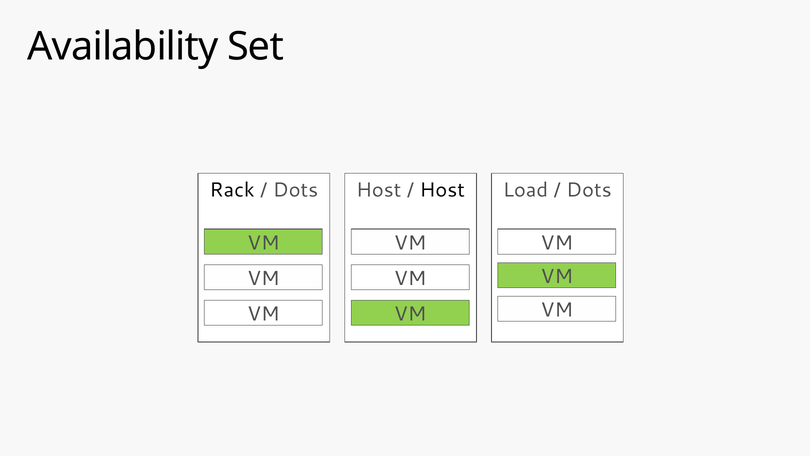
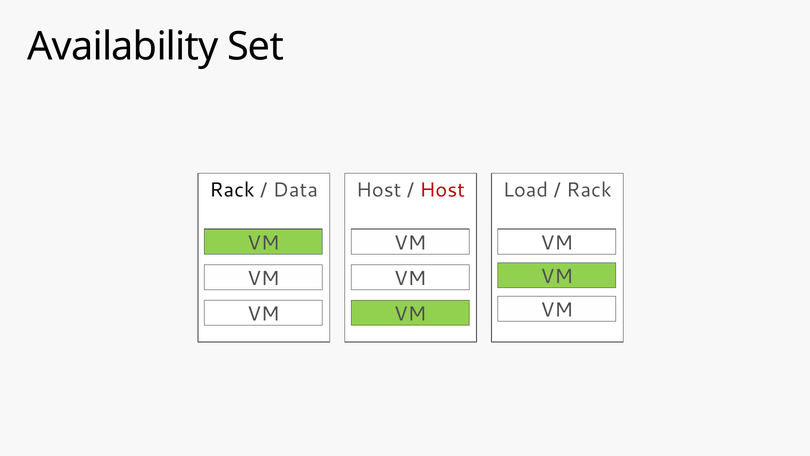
Dots: Dots -> Data (295, 190)
Host colour: black -> red (442, 190)
Dots: Dots -> Rack (589, 190)
